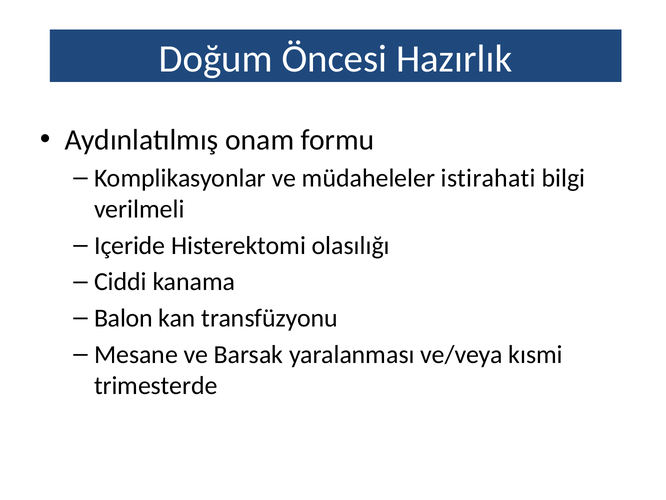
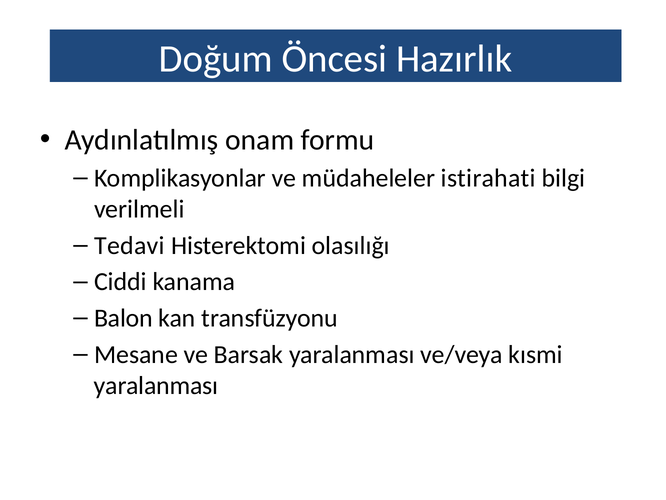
Içeride: Içeride -> Tedavi (130, 245)
trimesterde: trimesterde -> yaralanması (156, 385)
